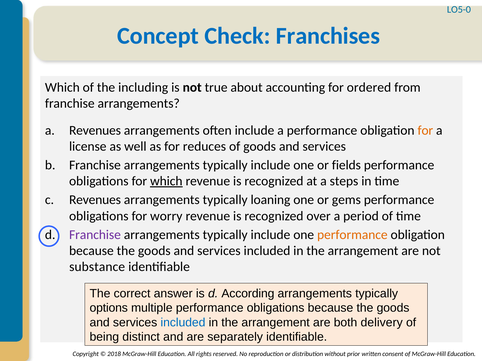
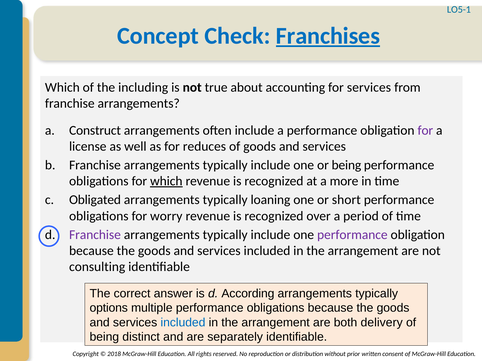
LO5-0: LO5-0 -> LO5-1 (459, 9)
Franchises underline: none -> present (328, 36)
for ordered: ordered -> services (369, 88)
a Revenues: Revenues -> Construct (95, 130)
for colour: orange -> purple (425, 130)
or fields: fields -> being (346, 165)
steps: steps -> more (344, 181)
Revenues: Revenues -> Obligated (95, 200)
gems: gems -> short (346, 200)
performance colour: orange -> purple (352, 235)
substance: substance -> consulting (97, 267)
